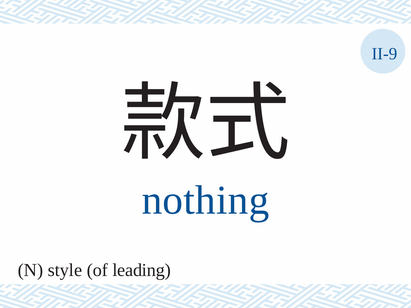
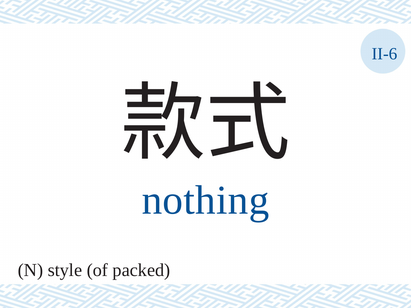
II-9: II-9 -> II-6 (384, 54)
leading: leading -> packed (142, 270)
